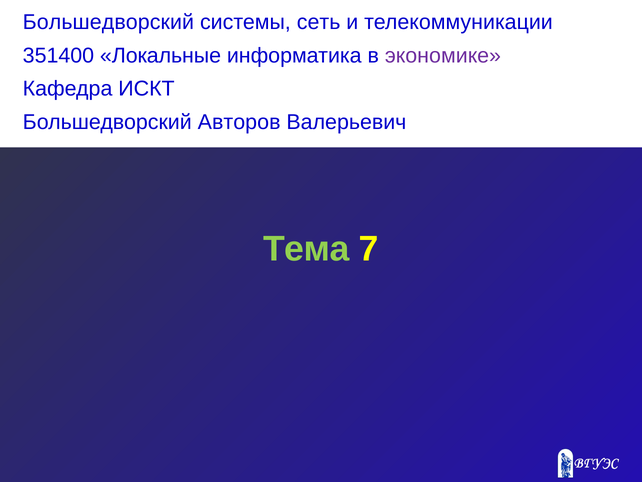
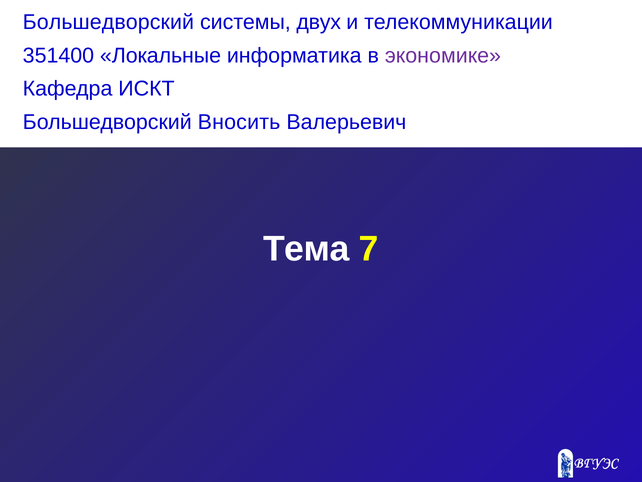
сеть: сеть -> двух (319, 22)
Авторов: Авторов -> Вносить (239, 122)
Тема colour: light green -> white (306, 249)
